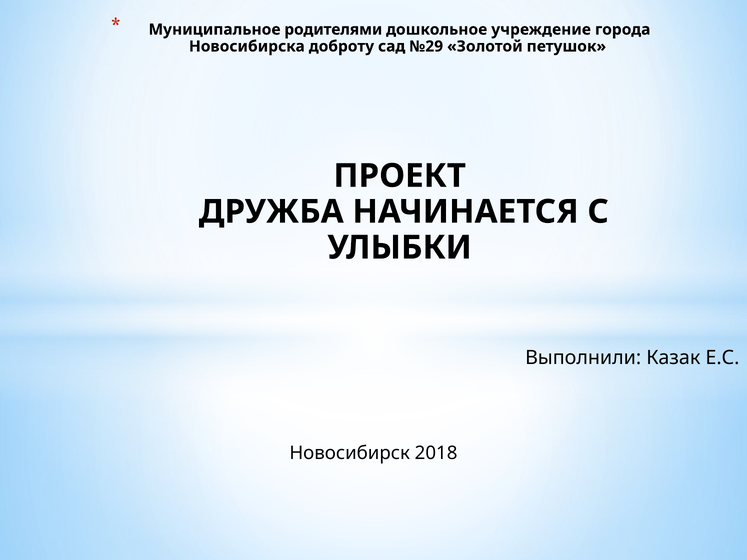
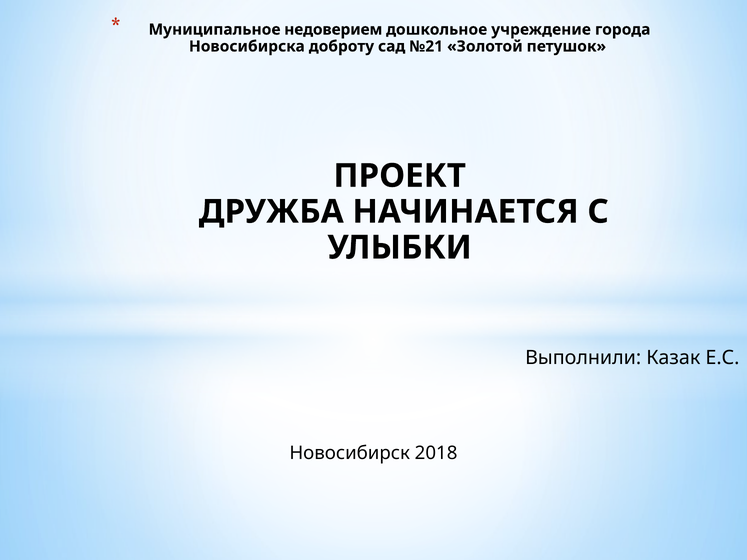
родителями: родителями -> недоверием (333, 30)
№29: №29 -> №21 (426, 46)
